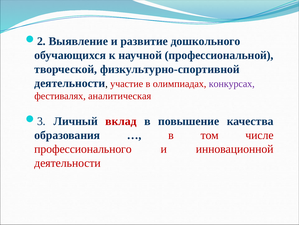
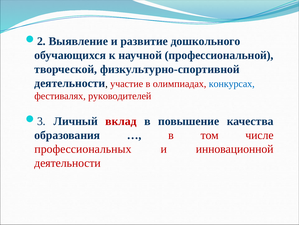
конкурсах colour: purple -> blue (232, 83)
аналитическая: аналитическая -> руководителей (120, 96)
профессионального: профессионального -> профессиональных (83, 149)
